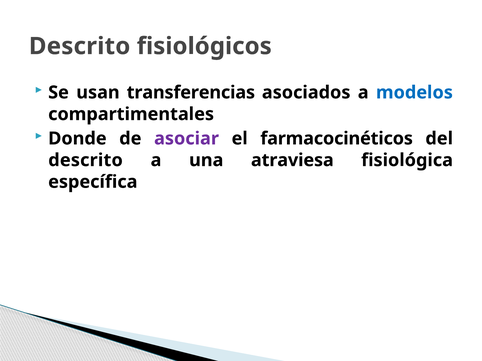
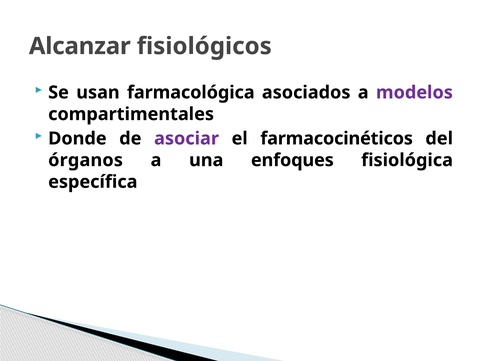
Descrito: Descrito -> Alcanzar (80, 46)
transferencias: transferencias -> farmacológica (191, 93)
modelos colour: blue -> purple (414, 93)
descrito: descrito -> órganos (86, 160)
atraviesa: atraviesa -> enfoques (292, 160)
